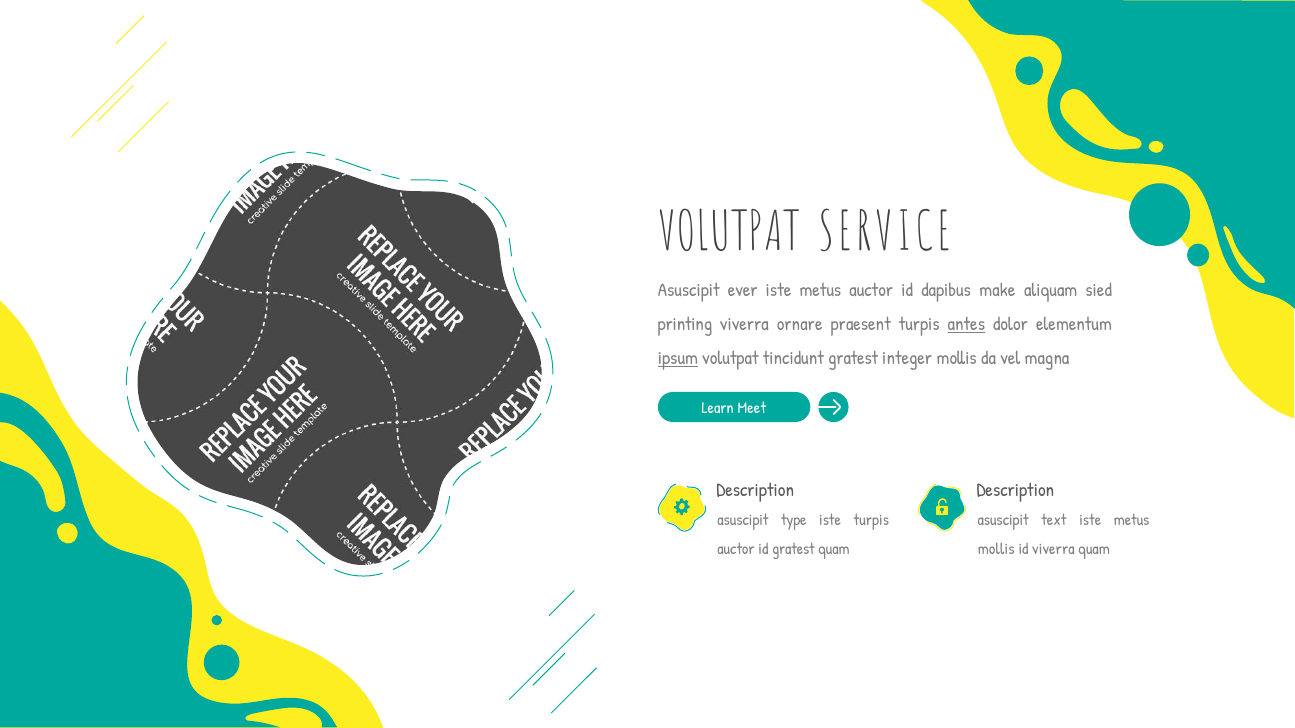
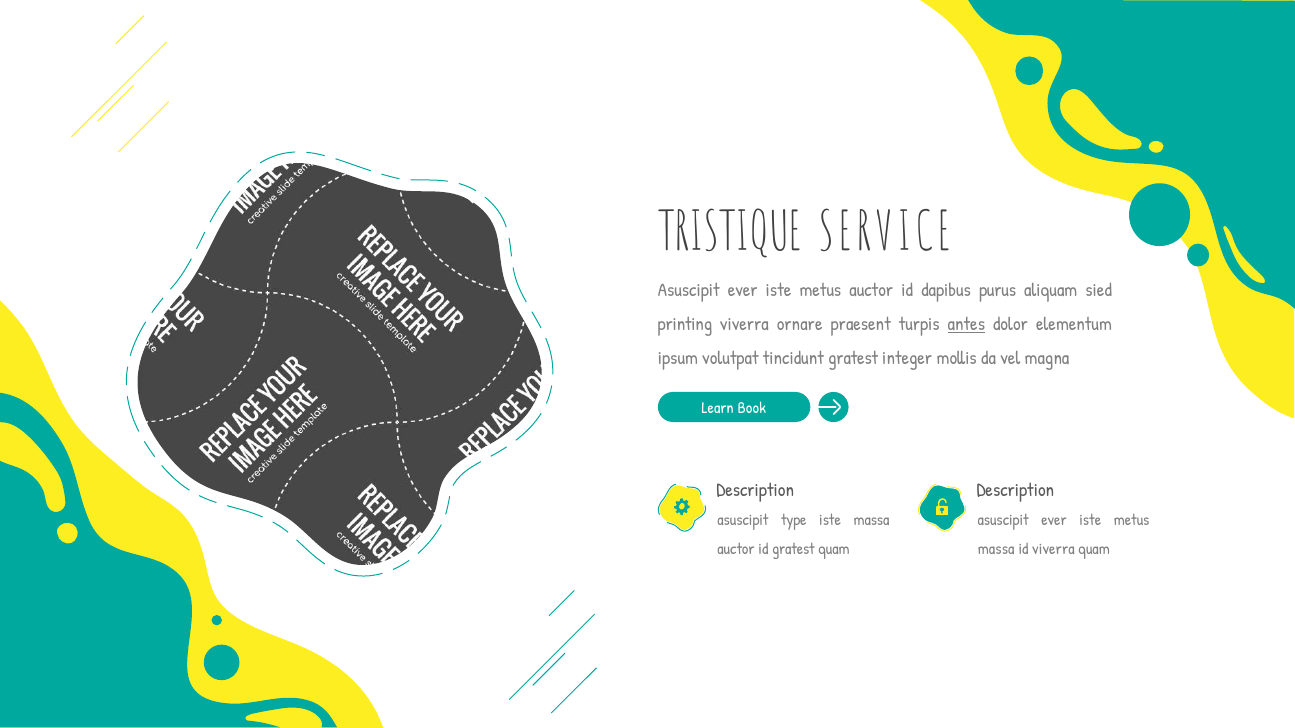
VOLUTPAT: VOLUTPAT -> TRISTIQUE (730, 233)
make: make -> purus (998, 290)
ipsum underline: present -> none (678, 358)
Meet: Meet -> Book (752, 408)
iste turpis: turpis -> massa (872, 521)
text: text -> ever (1054, 521)
mollis: mollis -> massa (996, 550)
